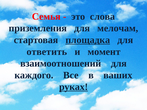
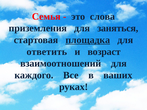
мелочам: мелочам -> заняться (118, 28)
момент: момент -> возраст (104, 52)
руках underline: present -> none (74, 87)
